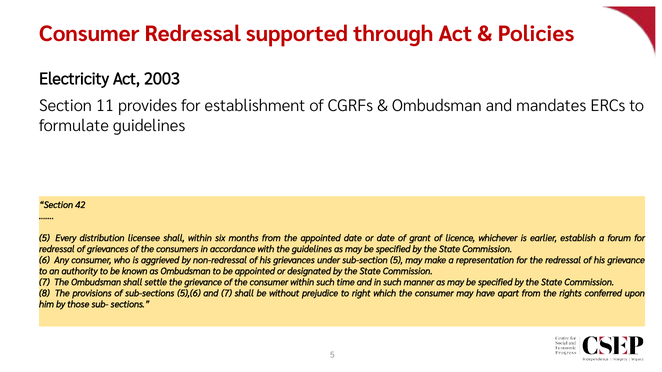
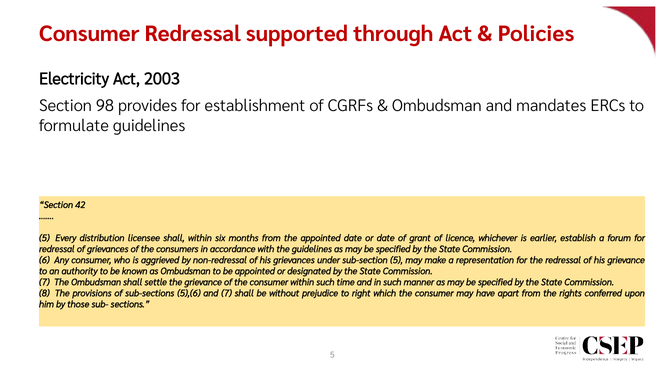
11: 11 -> 98 (105, 106)
